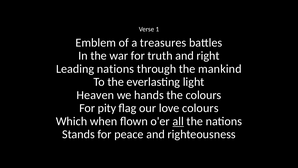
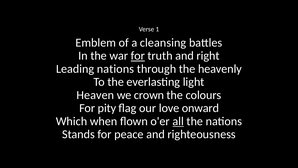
treasures: treasures -> cleansing (163, 43)
for underline: none -> present (138, 56)
mankind: mankind -> heavenly (220, 69)
hands: hands -> crown (149, 95)
love colours: colours -> onward (200, 108)
